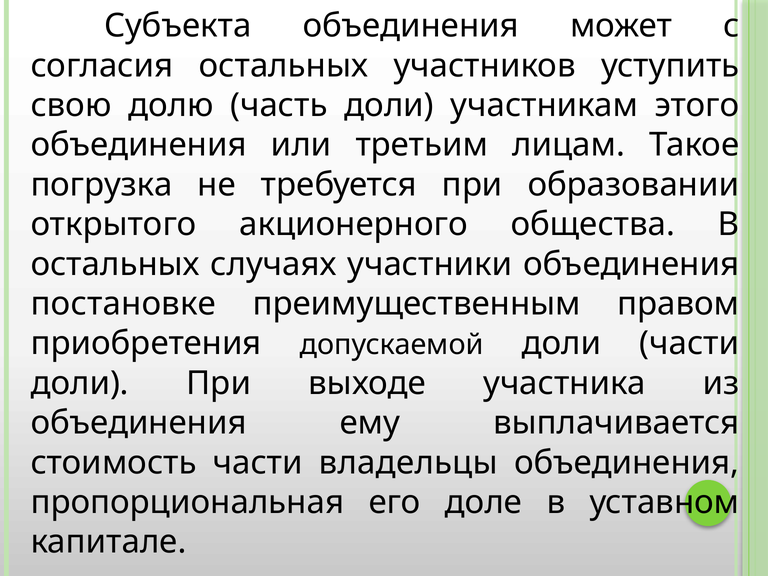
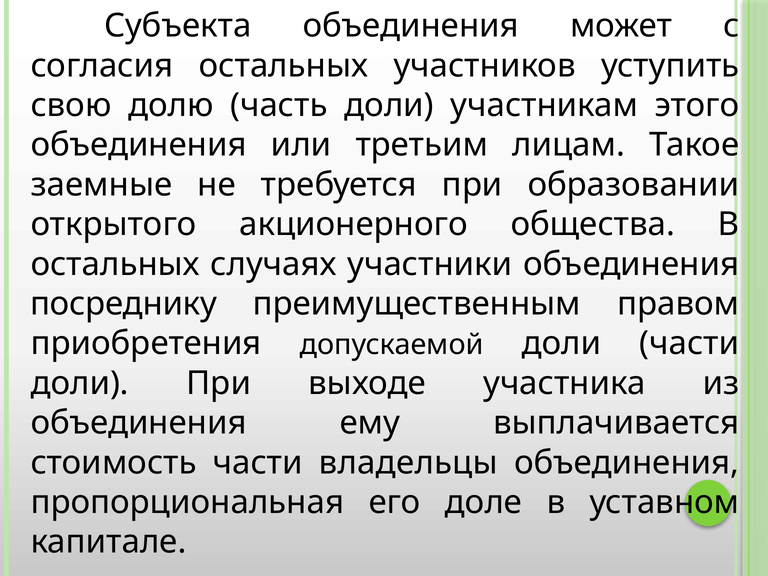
погрузка: погрузка -> заемные (101, 185)
постановке: постановке -> посреднику (124, 304)
